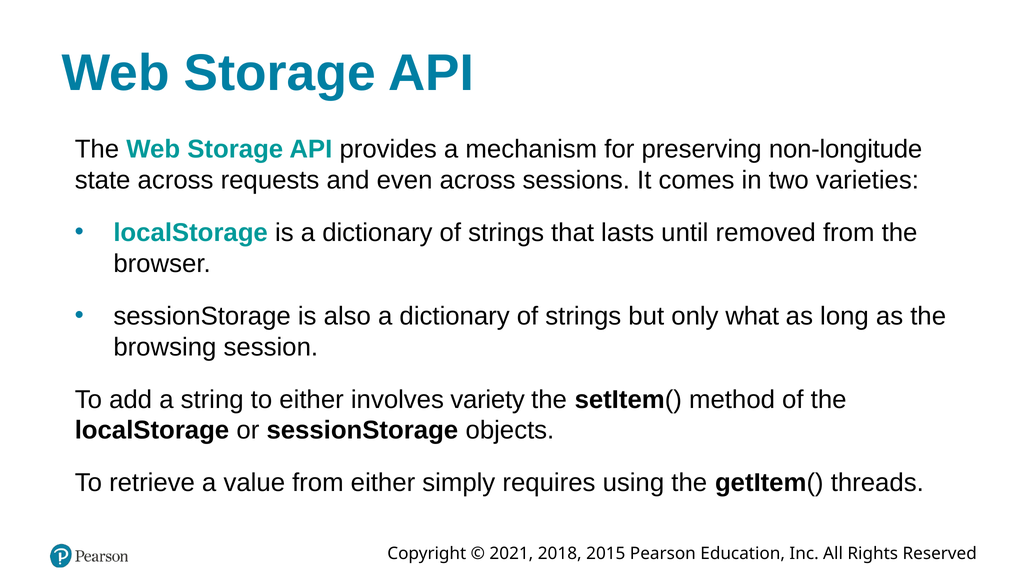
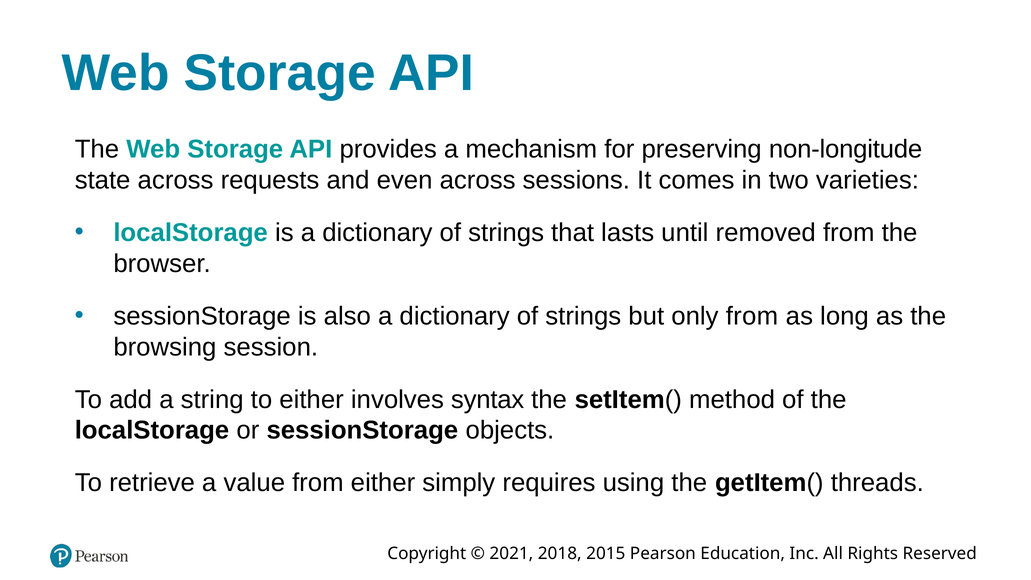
only what: what -> from (752, 316)
variety: variety -> syntax (488, 399)
